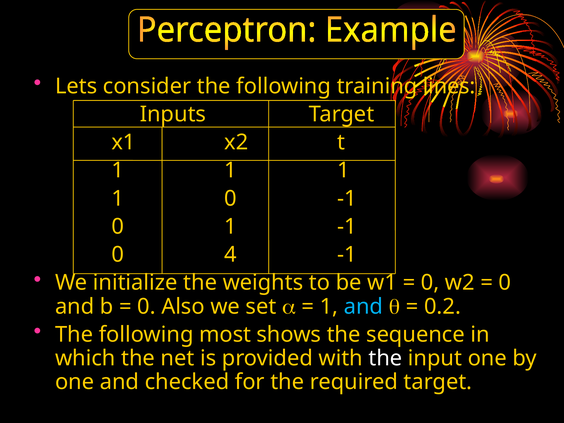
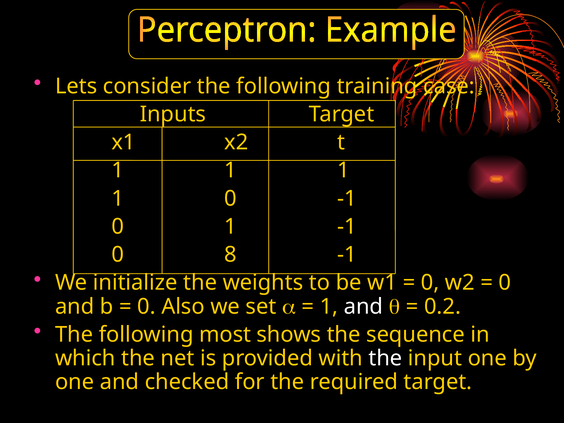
lines: lines -> case (449, 86)
4: 4 -> 8 (230, 255)
and colour: light blue -> white (363, 306)
